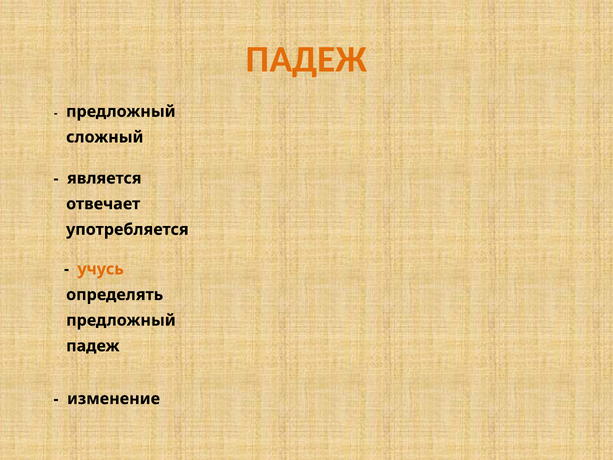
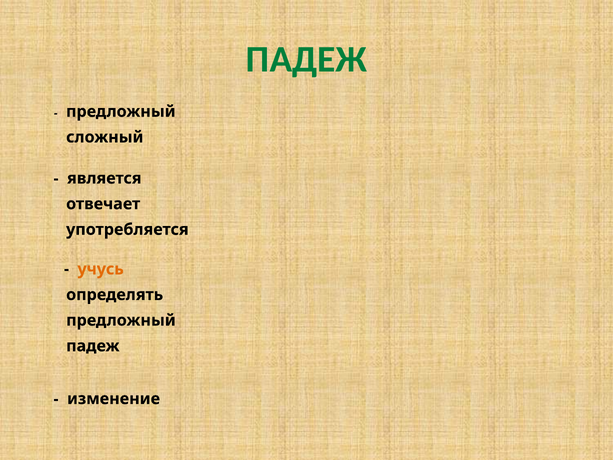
ПАДЕЖ colour: orange -> green (306, 59)
